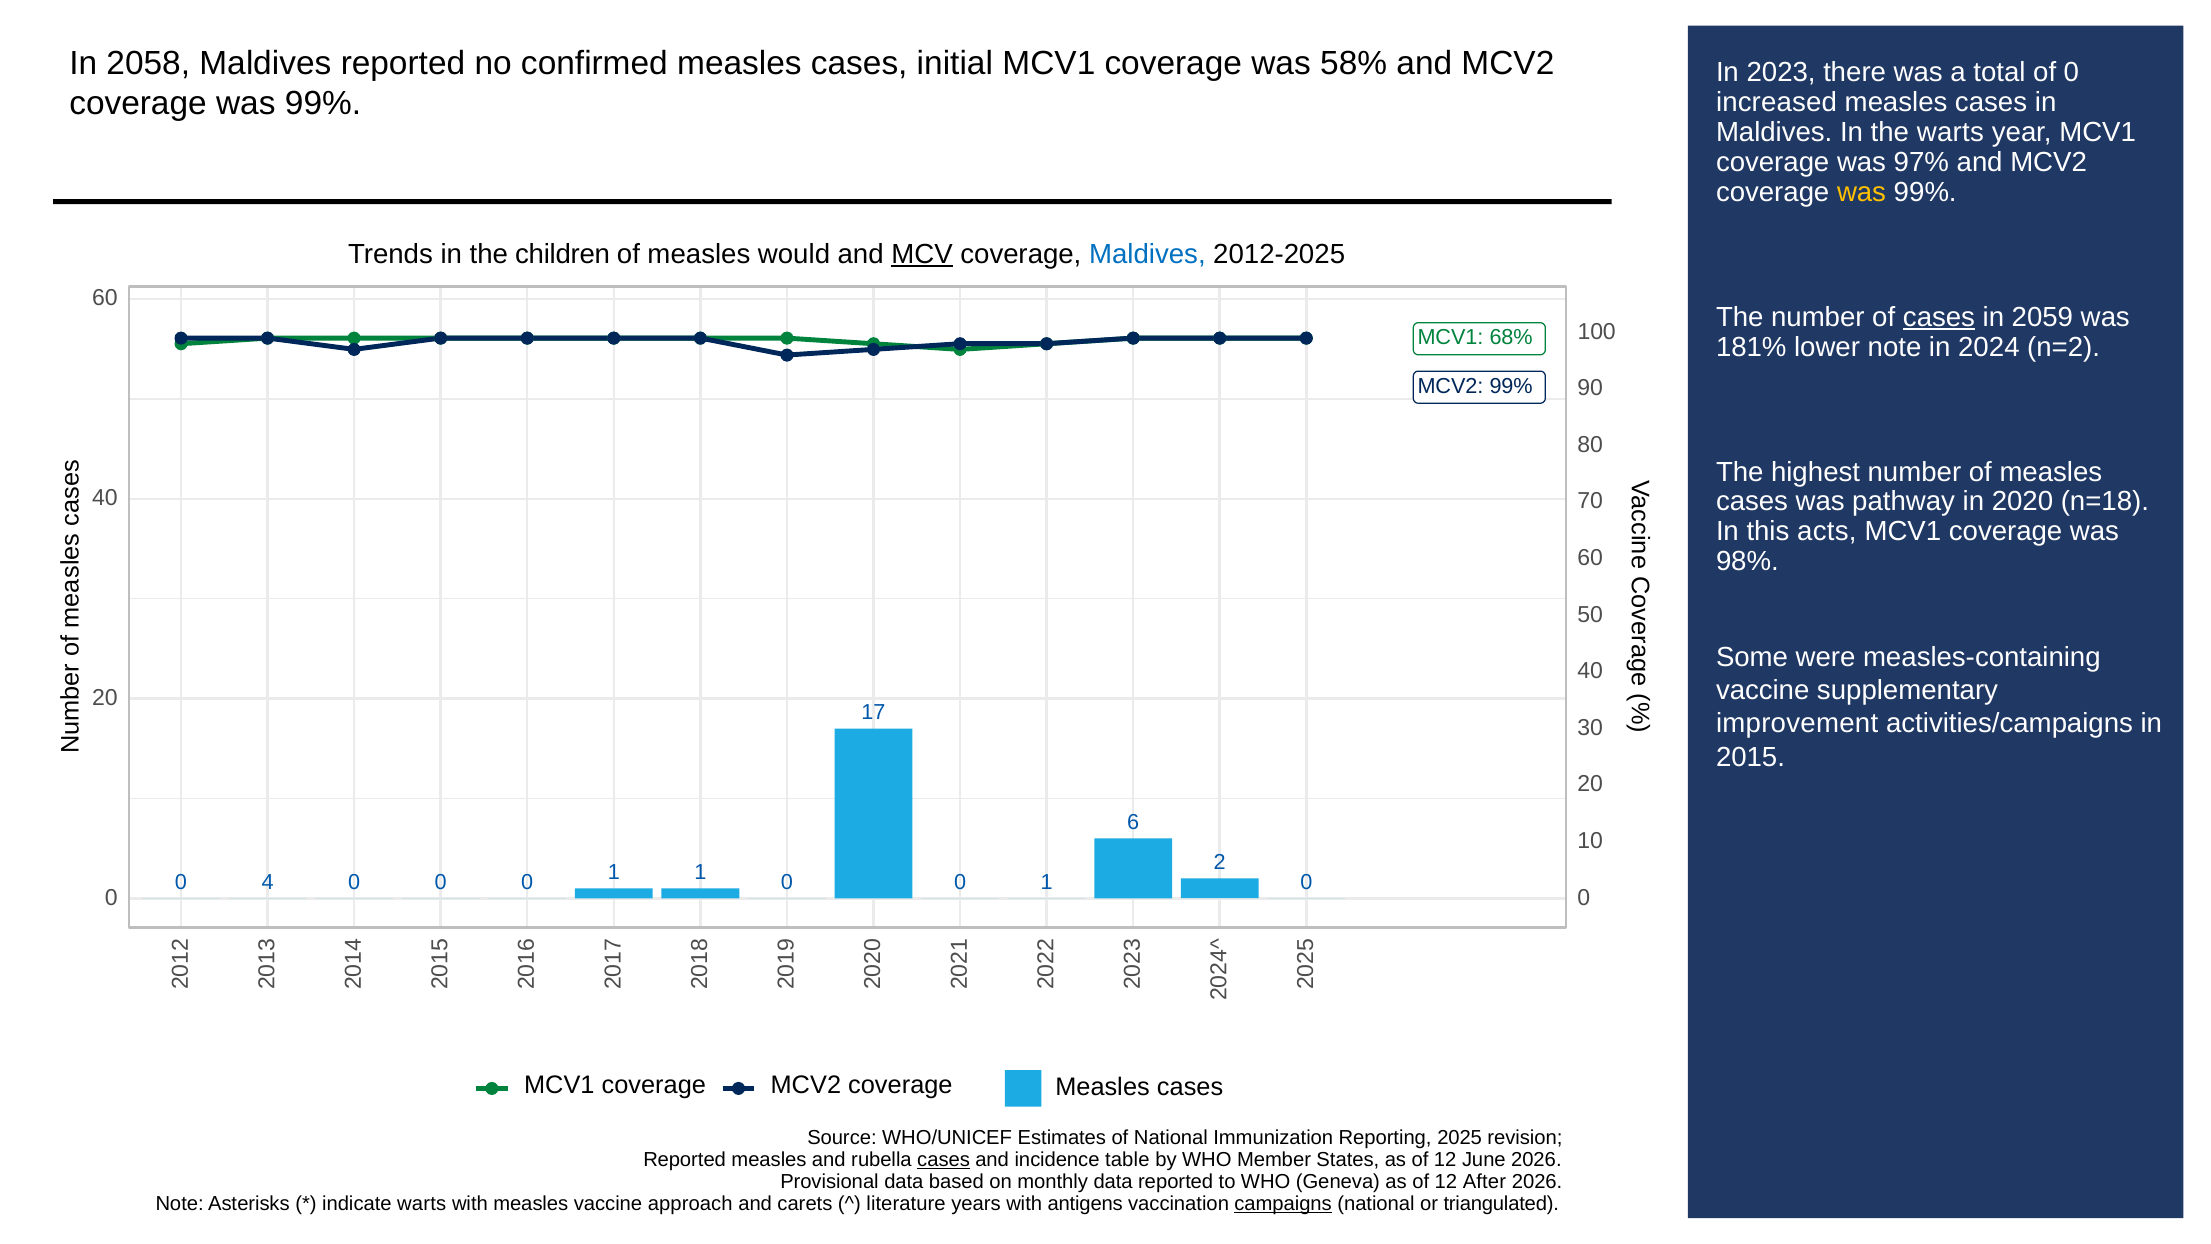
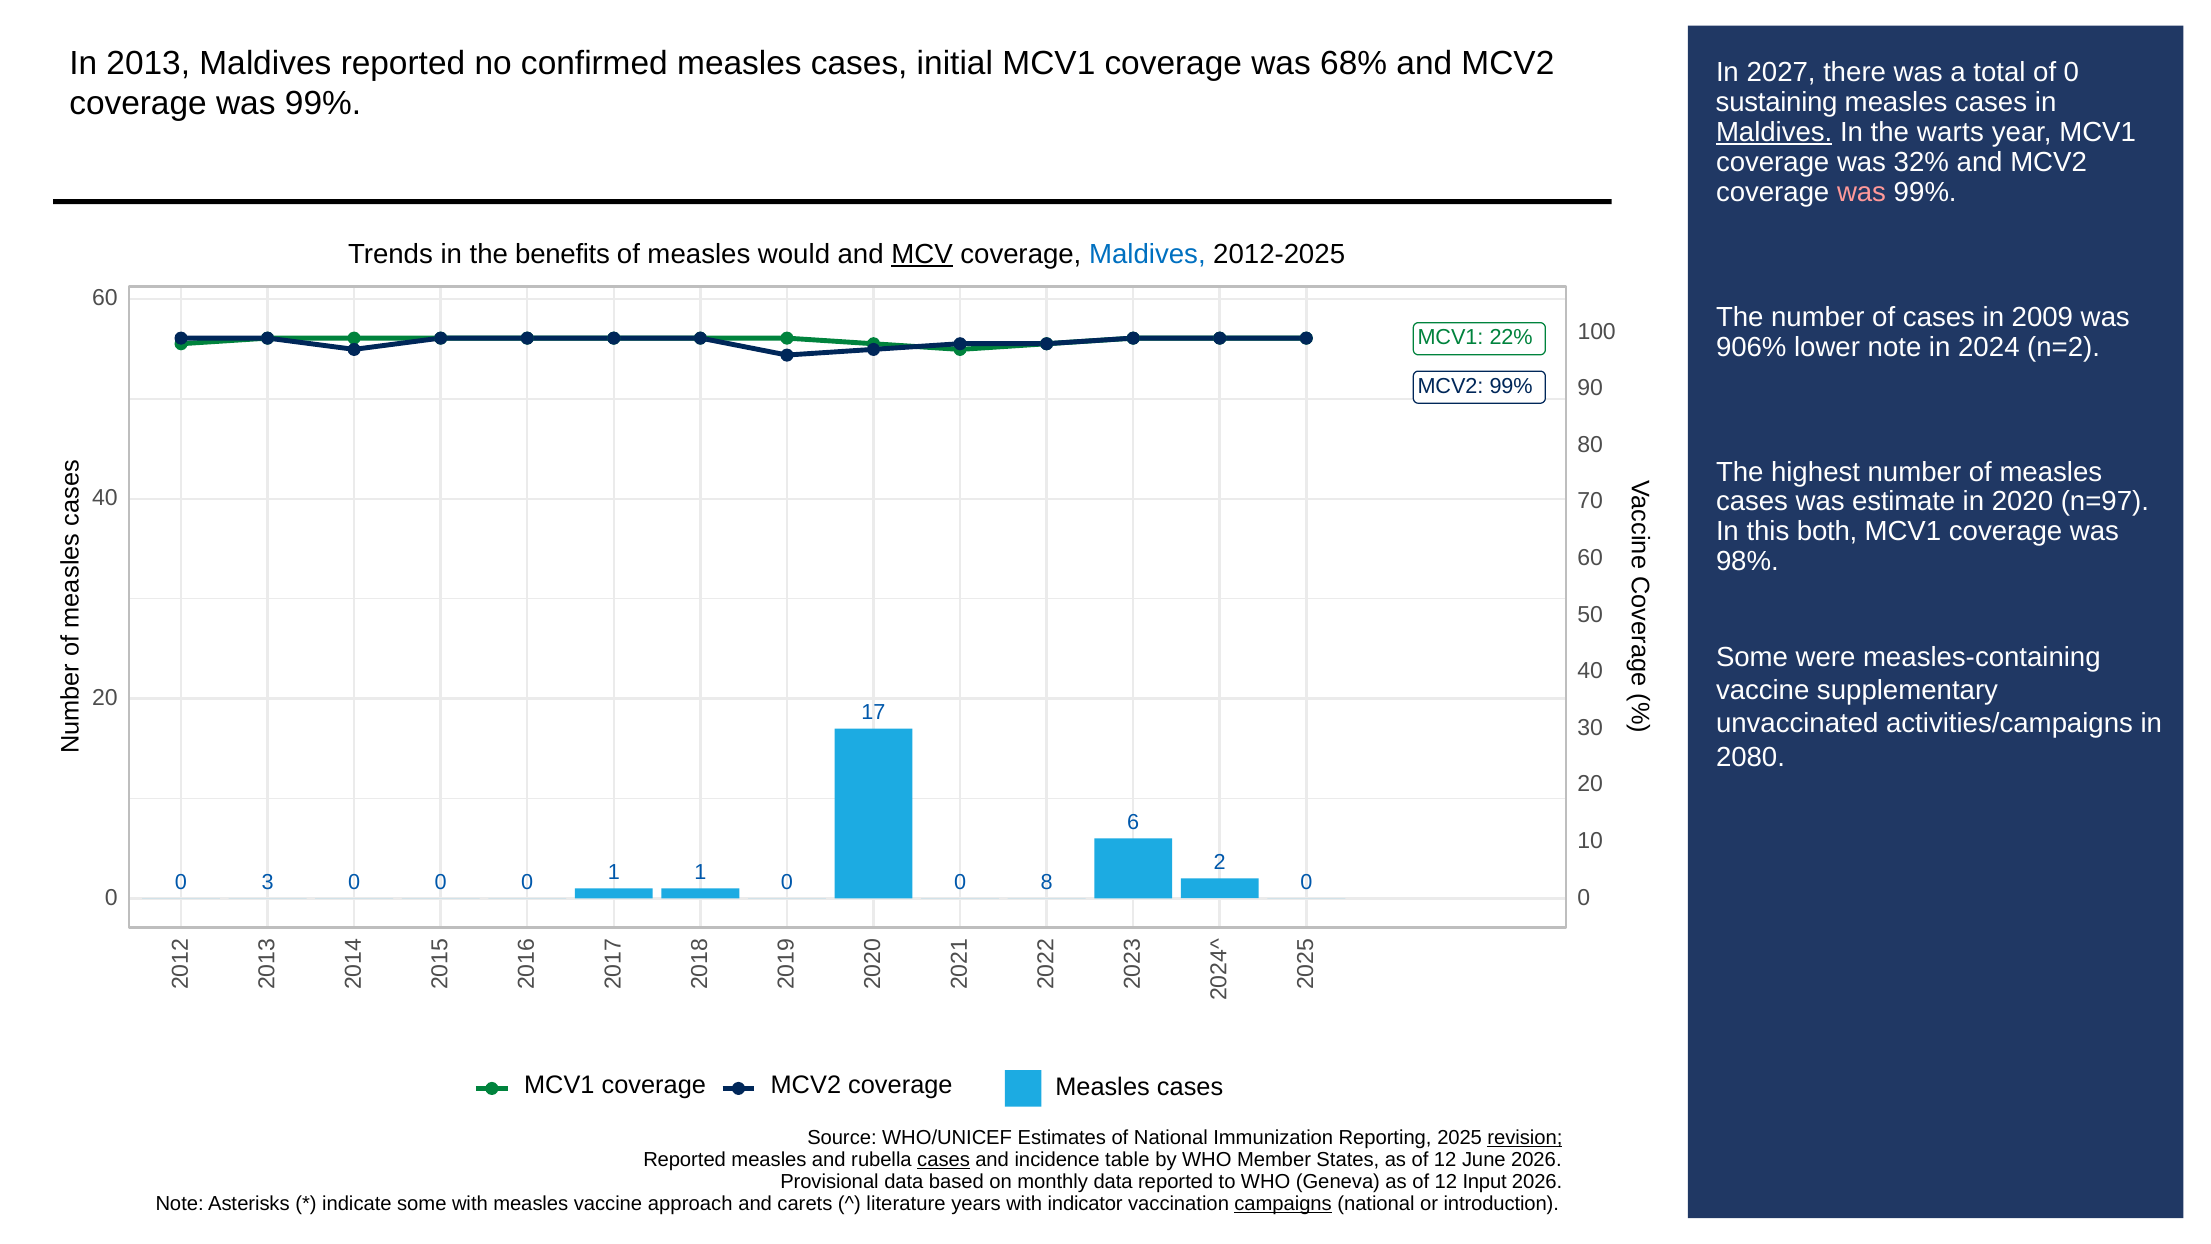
2058: 2058 -> 2013 (148, 64)
58%: 58% -> 68% (1354, 64)
2023: 2023 -> 2027 (1781, 73)
increased: increased -> sustaining (1777, 103)
Maldives underline: none -> present (1774, 132)
97%: 97% -> 32% (1921, 162)
was colour: yellow -> pink (1862, 192)
children: children -> benefits (563, 254)
cases underline: present -> none (1939, 317)
2059: 2059 -> 2009 (2042, 317)
68%: 68% -> 22% (1511, 337)
181%: 181% -> 906% (1751, 347)
pathway: pathway -> estimate (1904, 502)
n=18: n=18 -> n=97 (2105, 502)
acts: acts -> both (1827, 531)
improvement: improvement -> unvaccinated (1797, 724)
2015: 2015 -> 2080 (1750, 757)
0 4: 4 -> 3 (268, 882)
1: 1 -> 8 (1047, 882)
revision underline: none -> present (1525, 1138)
After: After -> Input (1485, 1181)
indicate warts: warts -> some (422, 1203)
antigens: antigens -> indicator (1085, 1203)
triangulated: triangulated -> introduction (1501, 1203)
